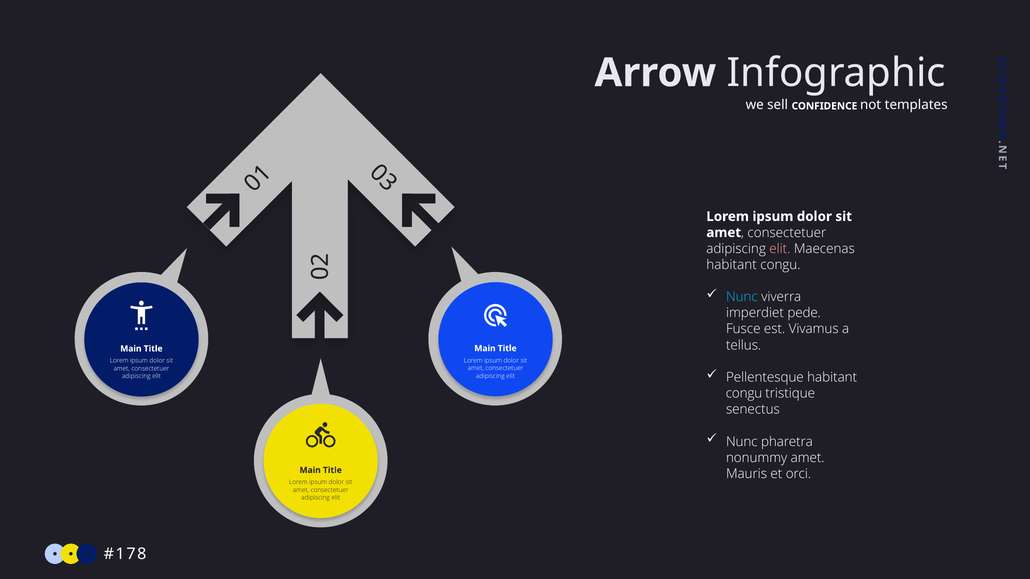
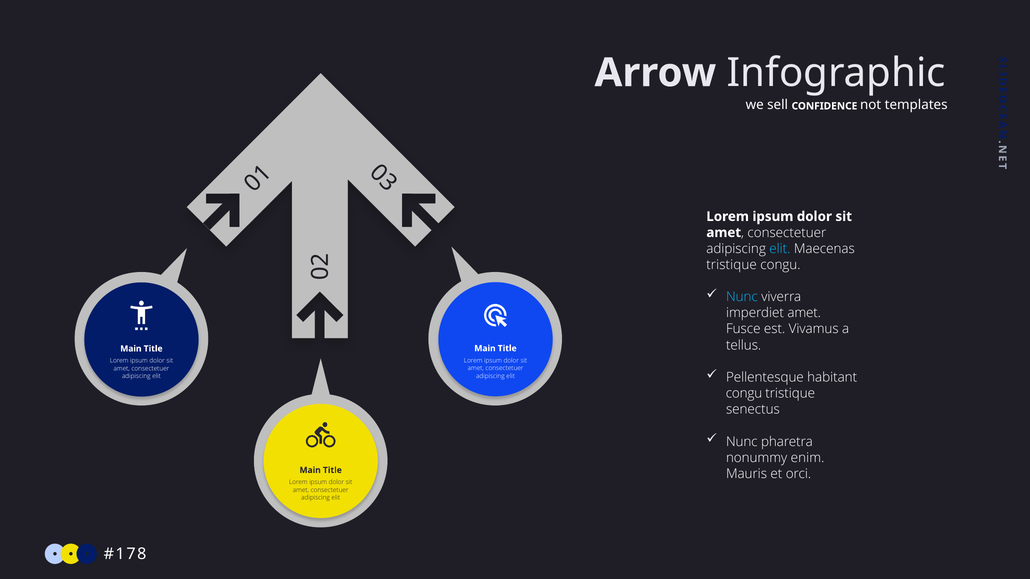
elit colour: pink -> light blue (780, 249)
habitant: habitant -> tristique (732, 265)
imperdiet pede: pede -> amet (804, 313)
nonummy amet: amet -> enim (808, 458)
